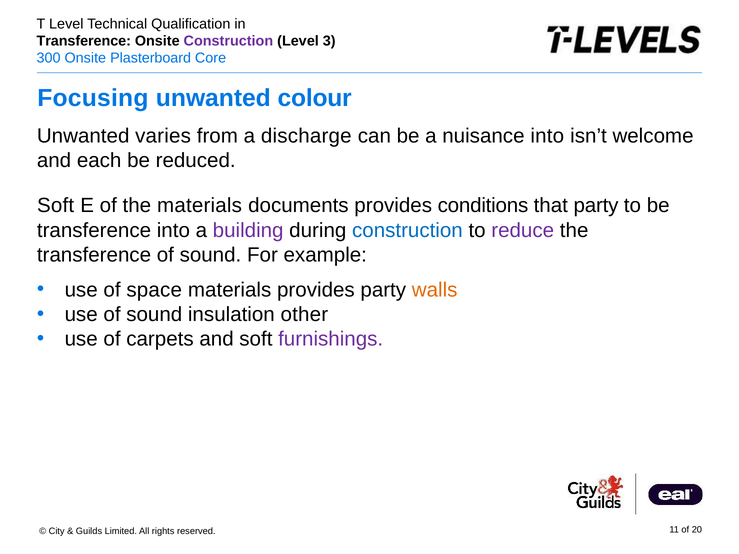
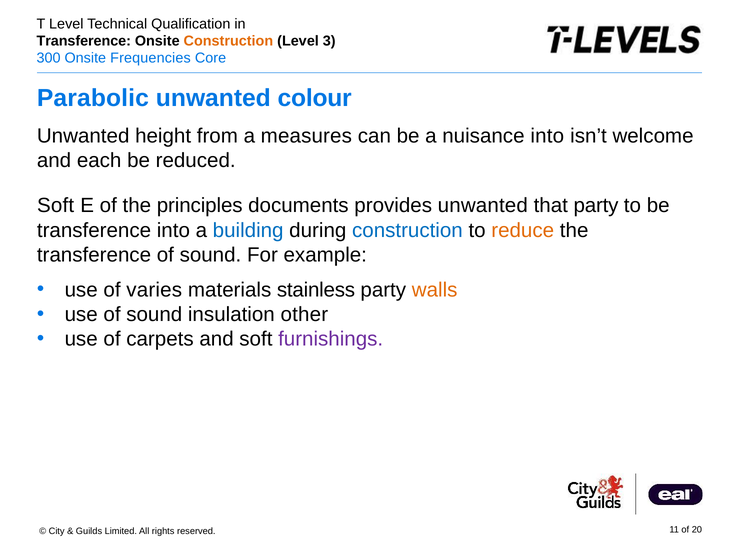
Construction colour: purple -> orange (228, 41)
Plasterboard: Plasterboard -> Frequencies (150, 58)
Focusing: Focusing -> Parabolic (93, 98)
varies: varies -> height (163, 136)
discharge: discharge -> measures (306, 136)
the materials: materials -> principles (200, 206)
provides conditions: conditions -> unwanted (483, 206)
building colour: purple -> blue (248, 230)
reduce colour: purple -> orange (523, 230)
space: space -> varies (154, 290)
materials provides: provides -> stainless (316, 290)
